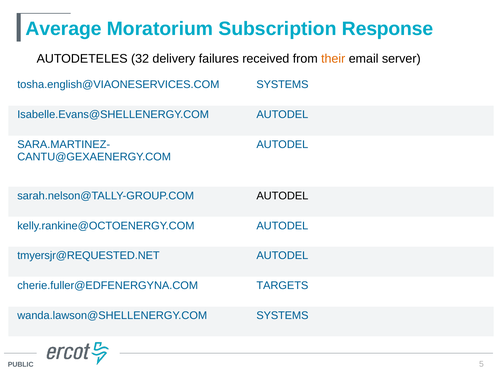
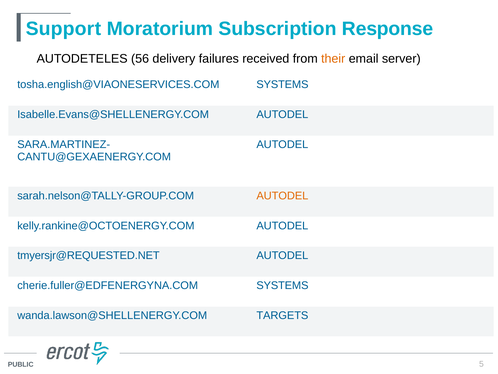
Average: Average -> Support (63, 29)
32: 32 -> 56 (140, 59)
AUTODEL colour: black -> orange (282, 196)
cherie.fuller@EDFENERGYNA.COM TARGETS: TARGETS -> SYSTEMS (282, 285)
wanda.lawson@SHELLENERGY.COM SYSTEMS: SYSTEMS -> TARGETS (282, 315)
